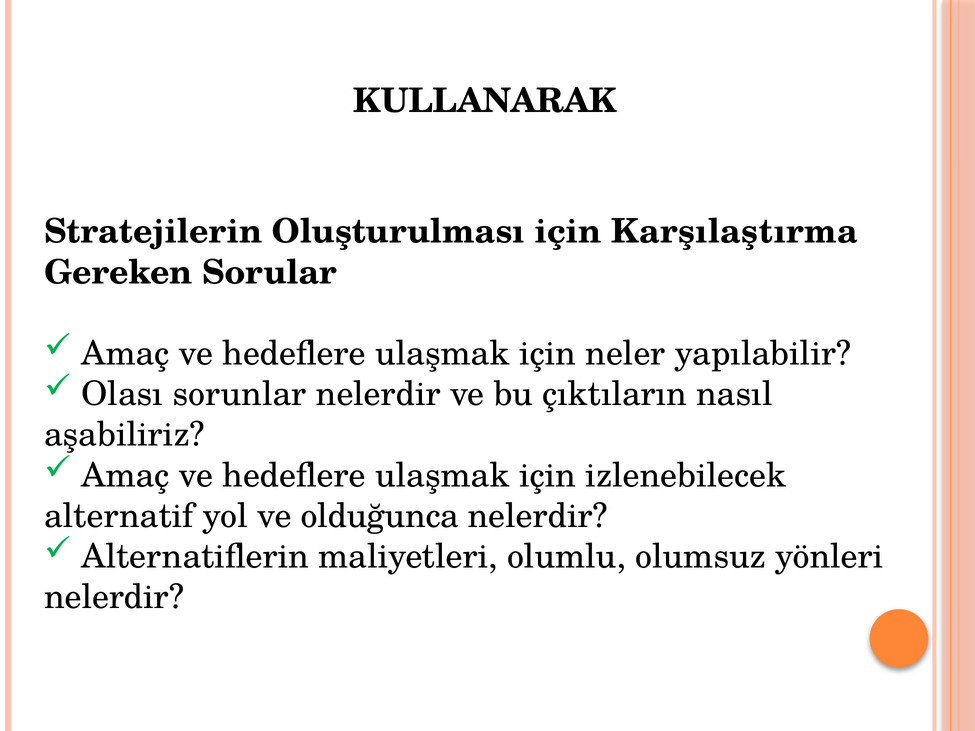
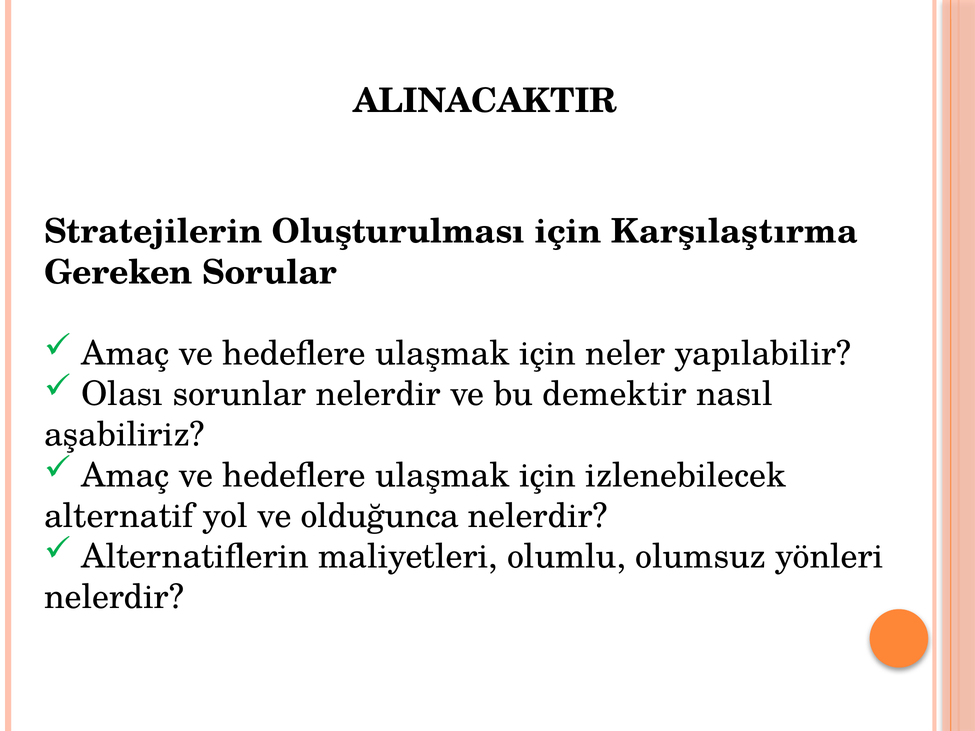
KULLANARAK: KULLANARAK -> ALINACAKTIR (485, 101)
çıktıların: çıktıların -> demektir (615, 394)
